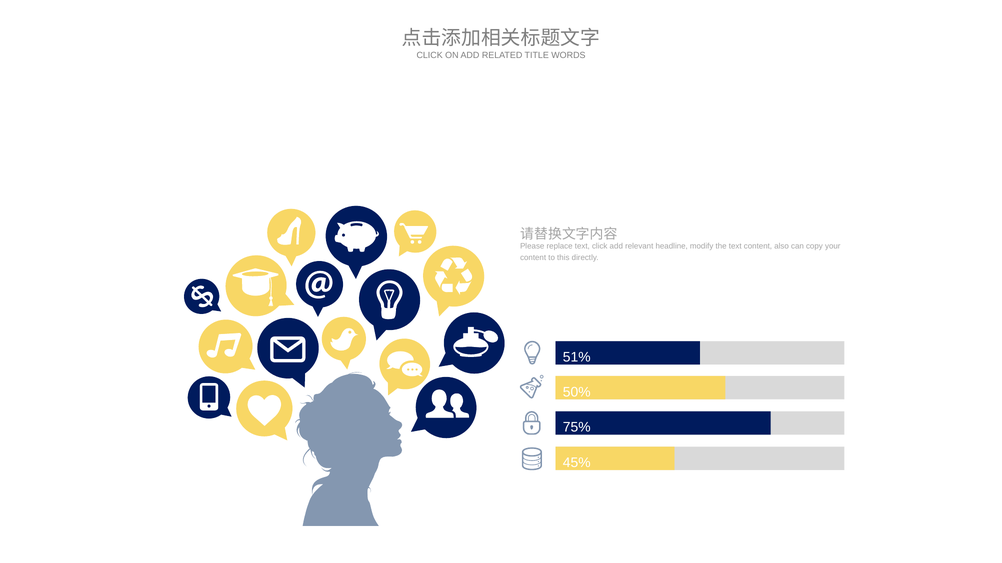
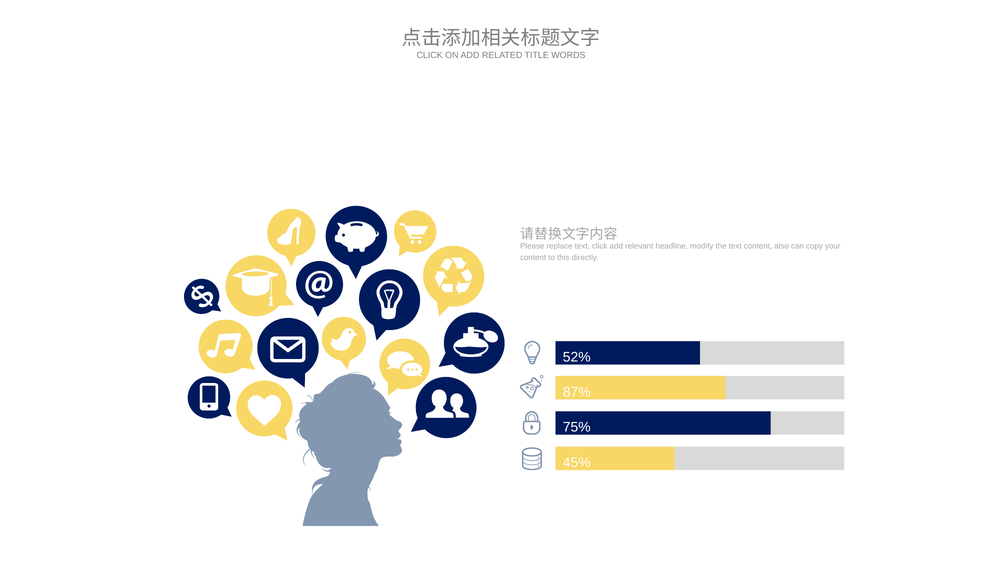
51%: 51% -> 52% (577, 358)
50%: 50% -> 87% (577, 392)
